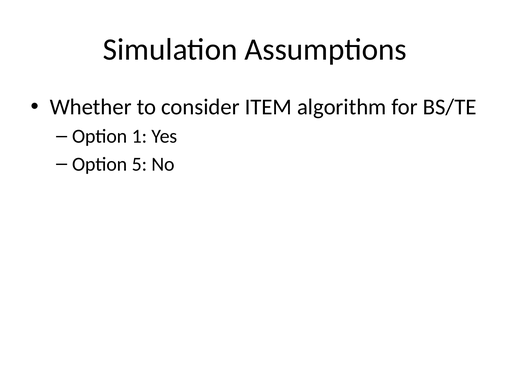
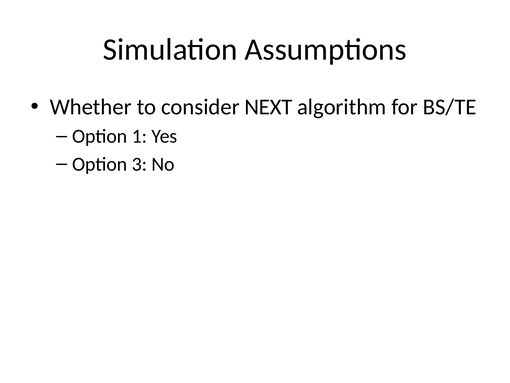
ITEM: ITEM -> NEXT (268, 107)
5: 5 -> 3 (139, 164)
